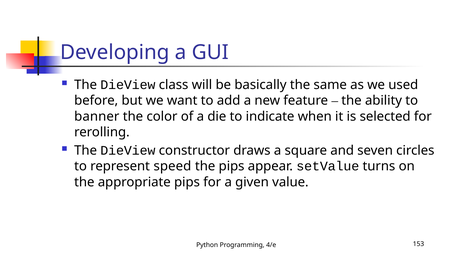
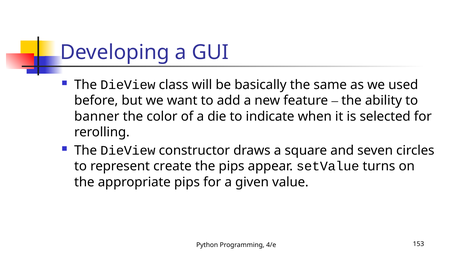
speed: speed -> create (173, 166)
